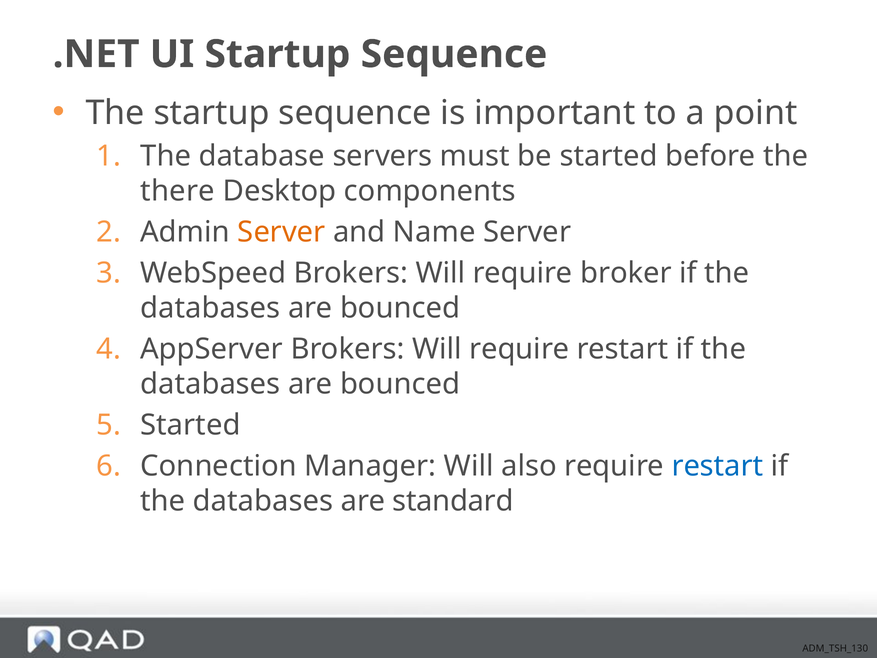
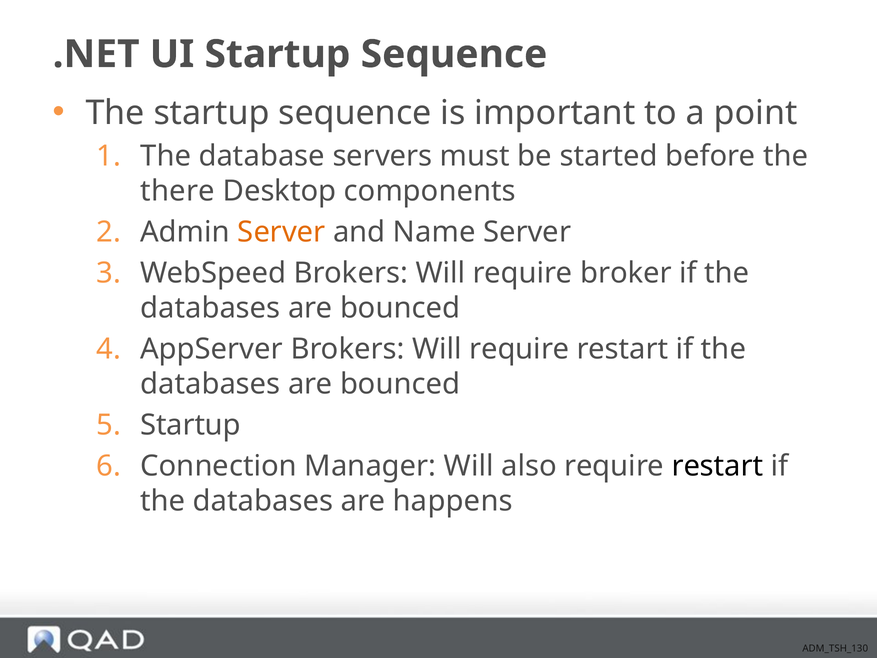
Started: Started -> Startup (191, 425)
restart colour: blue -> black (717, 466)
standard: standard -> happens (453, 501)
